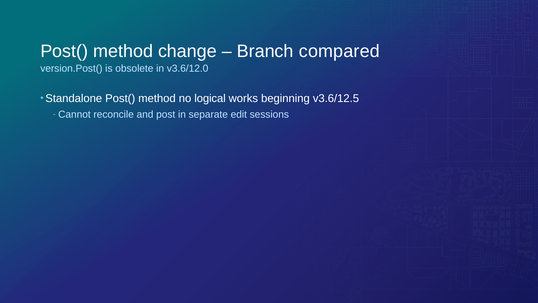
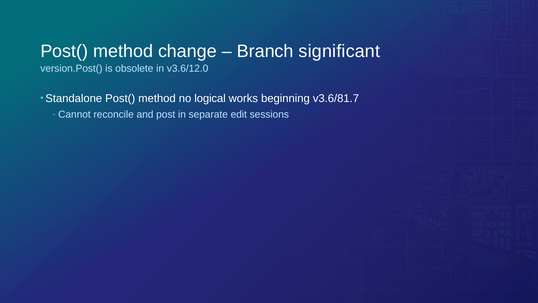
compared: compared -> significant (339, 51)
v3.6/12.5: v3.6/12.5 -> v3.6/81.7 (336, 98)
